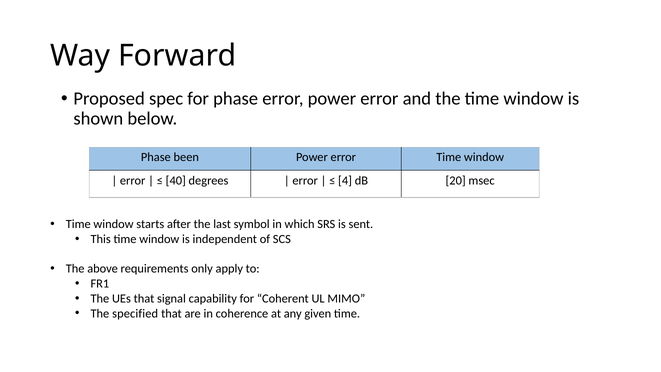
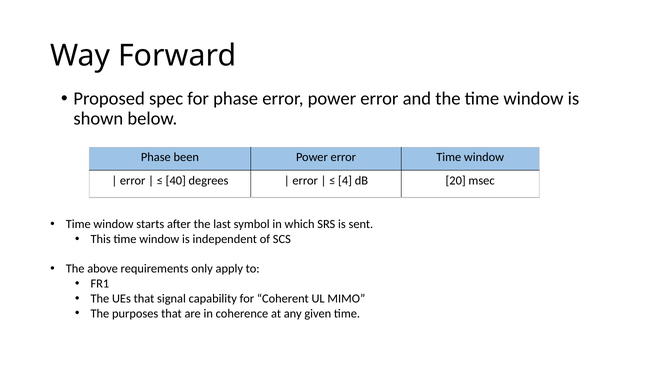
specified: specified -> purposes (135, 313)
